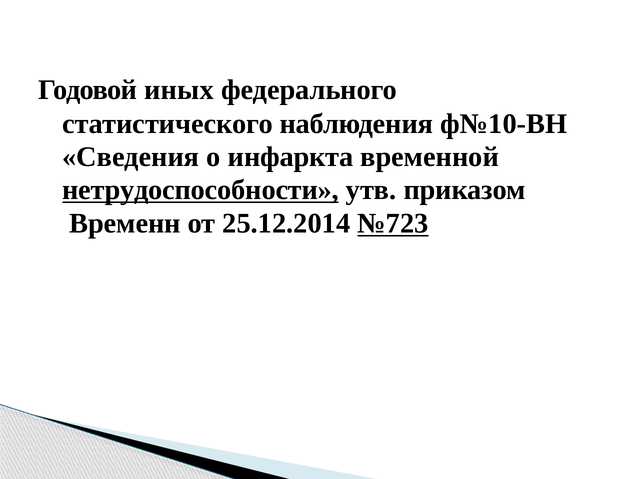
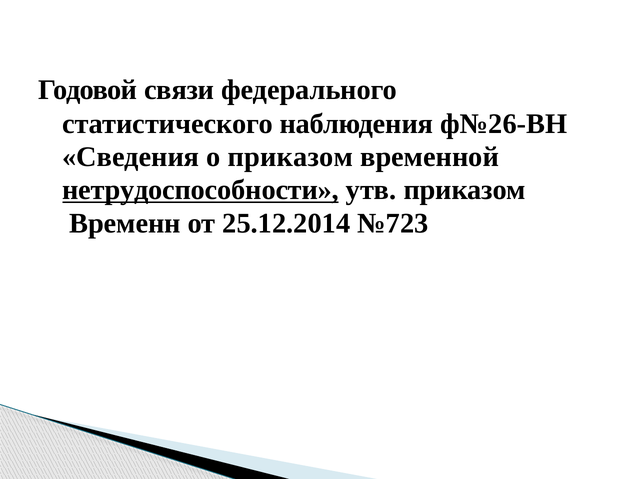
иных: иных -> связи (179, 90)
ф№10-ВН: ф№10-ВН -> ф№26-ВН (504, 124)
о инфаркта: инфаркта -> приказом (290, 157)
№723 underline: present -> none (393, 224)
